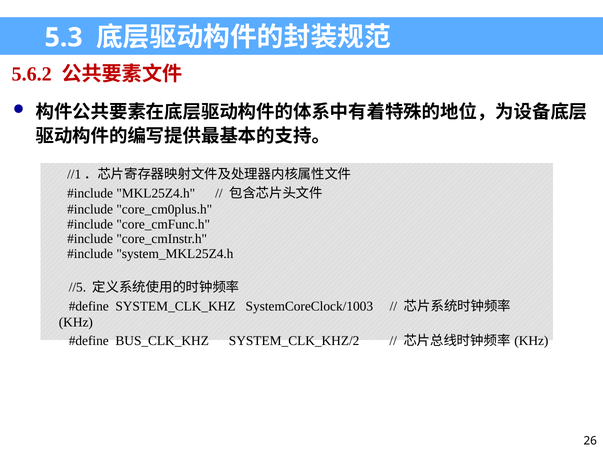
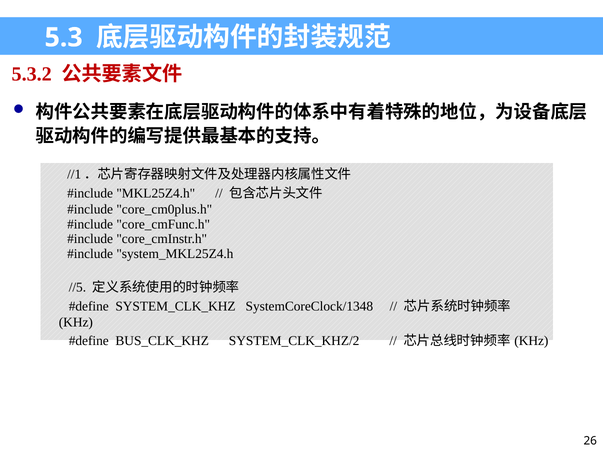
5.6.2: 5.6.2 -> 5.3.2 (32, 74)
SystemCoreClock/1003: SystemCoreClock/1003 -> SystemCoreClock/1348 (309, 307)
